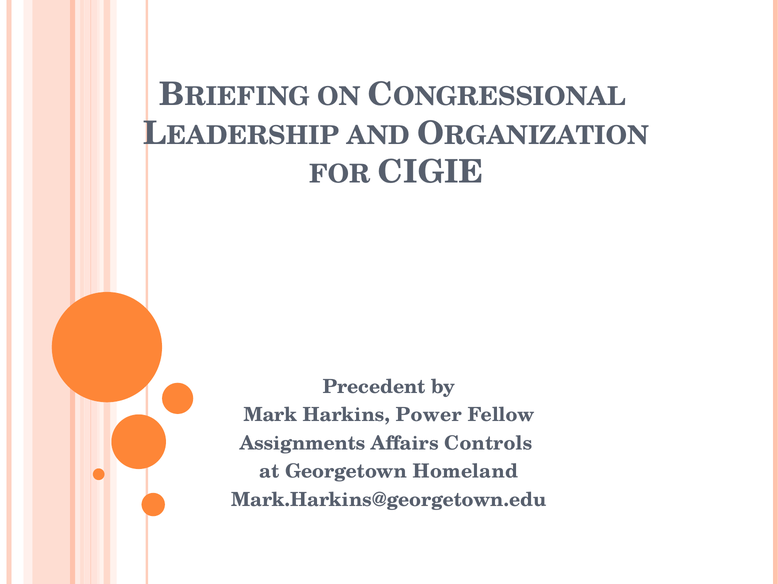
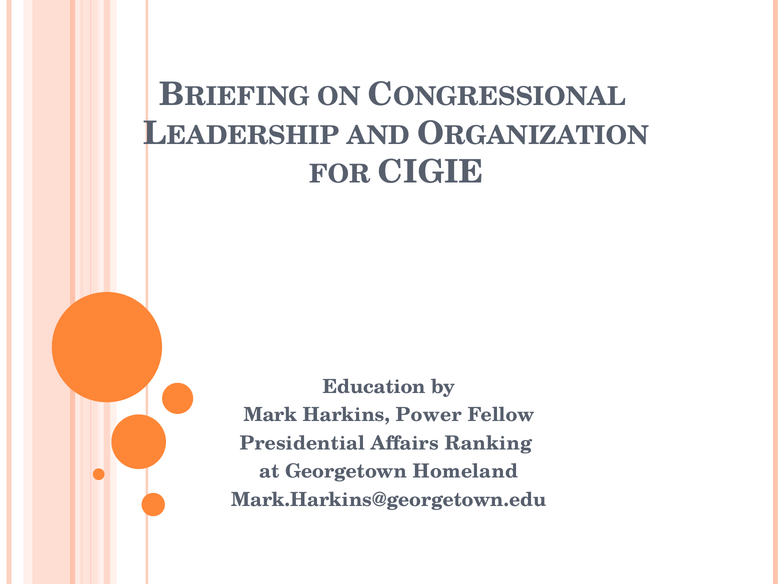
Precedent: Precedent -> Education (374, 386)
Assignments: Assignments -> Presidential (303, 443)
Controls: Controls -> Ranking (488, 443)
